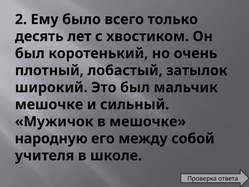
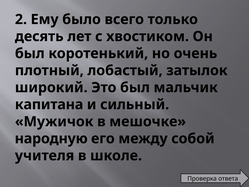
мешочке: мешочке -> капитана (49, 104)
